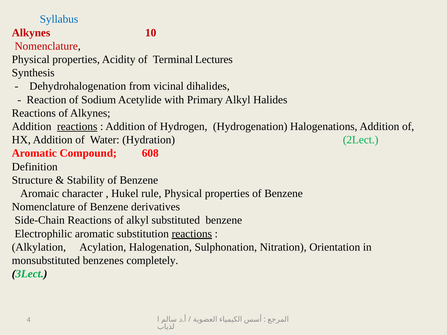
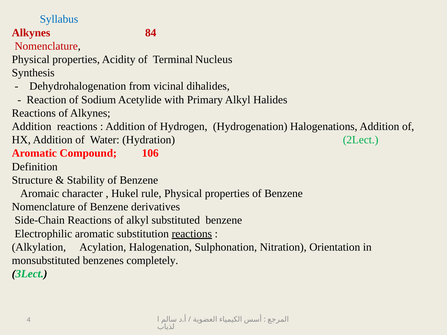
10: 10 -> 84 (151, 33)
Lectures: Lectures -> Nucleus (214, 60)
reactions underline: present -> none (77, 127)
608: 608 -> 106 (150, 153)
